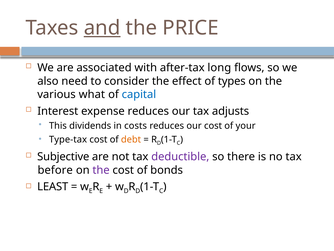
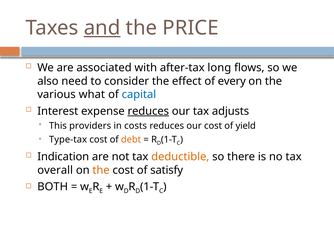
types: types -> every (232, 81)
reduces underline: none -> present (148, 111)
dividends: dividends -> providers (90, 126)
your: your -> yield (246, 126)
Subjective: Subjective -> Indication (63, 156)
deductible colour: purple -> orange (180, 156)
before: before -> overall (55, 170)
the colour: purple -> orange (101, 170)
bonds: bonds -> satisfy (167, 170)
LEAST: LEAST -> BOTH (53, 186)
